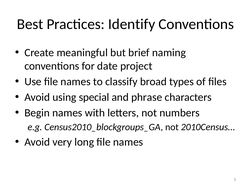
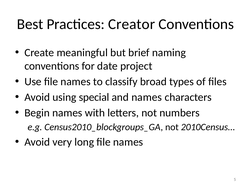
Identify: Identify -> Creator (132, 24)
and phrase: phrase -> names (147, 97)
